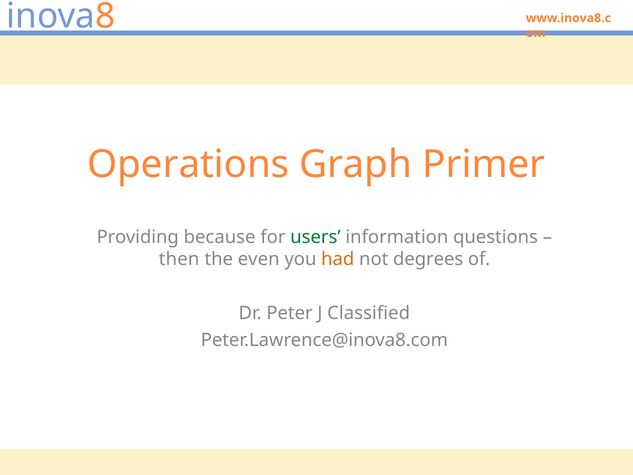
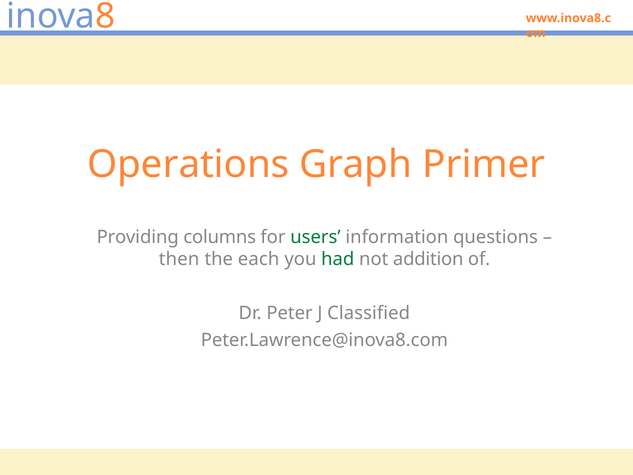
because: because -> columns (220, 237)
even: even -> each (259, 259)
had colour: orange -> green (338, 259)
degrees: degrees -> addition (428, 259)
